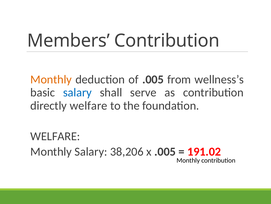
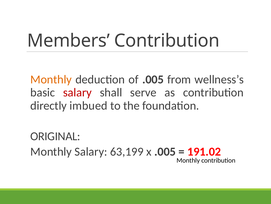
salary colour: blue -> red (77, 92)
directly welfare: welfare -> imbued (88, 105)
WELFARE: WELFARE -> ORIGINAL (55, 136)
38,206: 38,206 -> 63,199 (127, 151)
